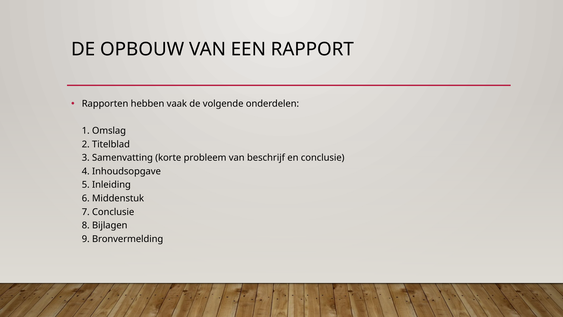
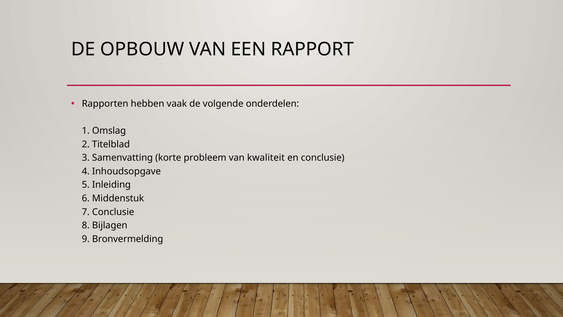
beschrijf: beschrijf -> kwaliteit (266, 158)
